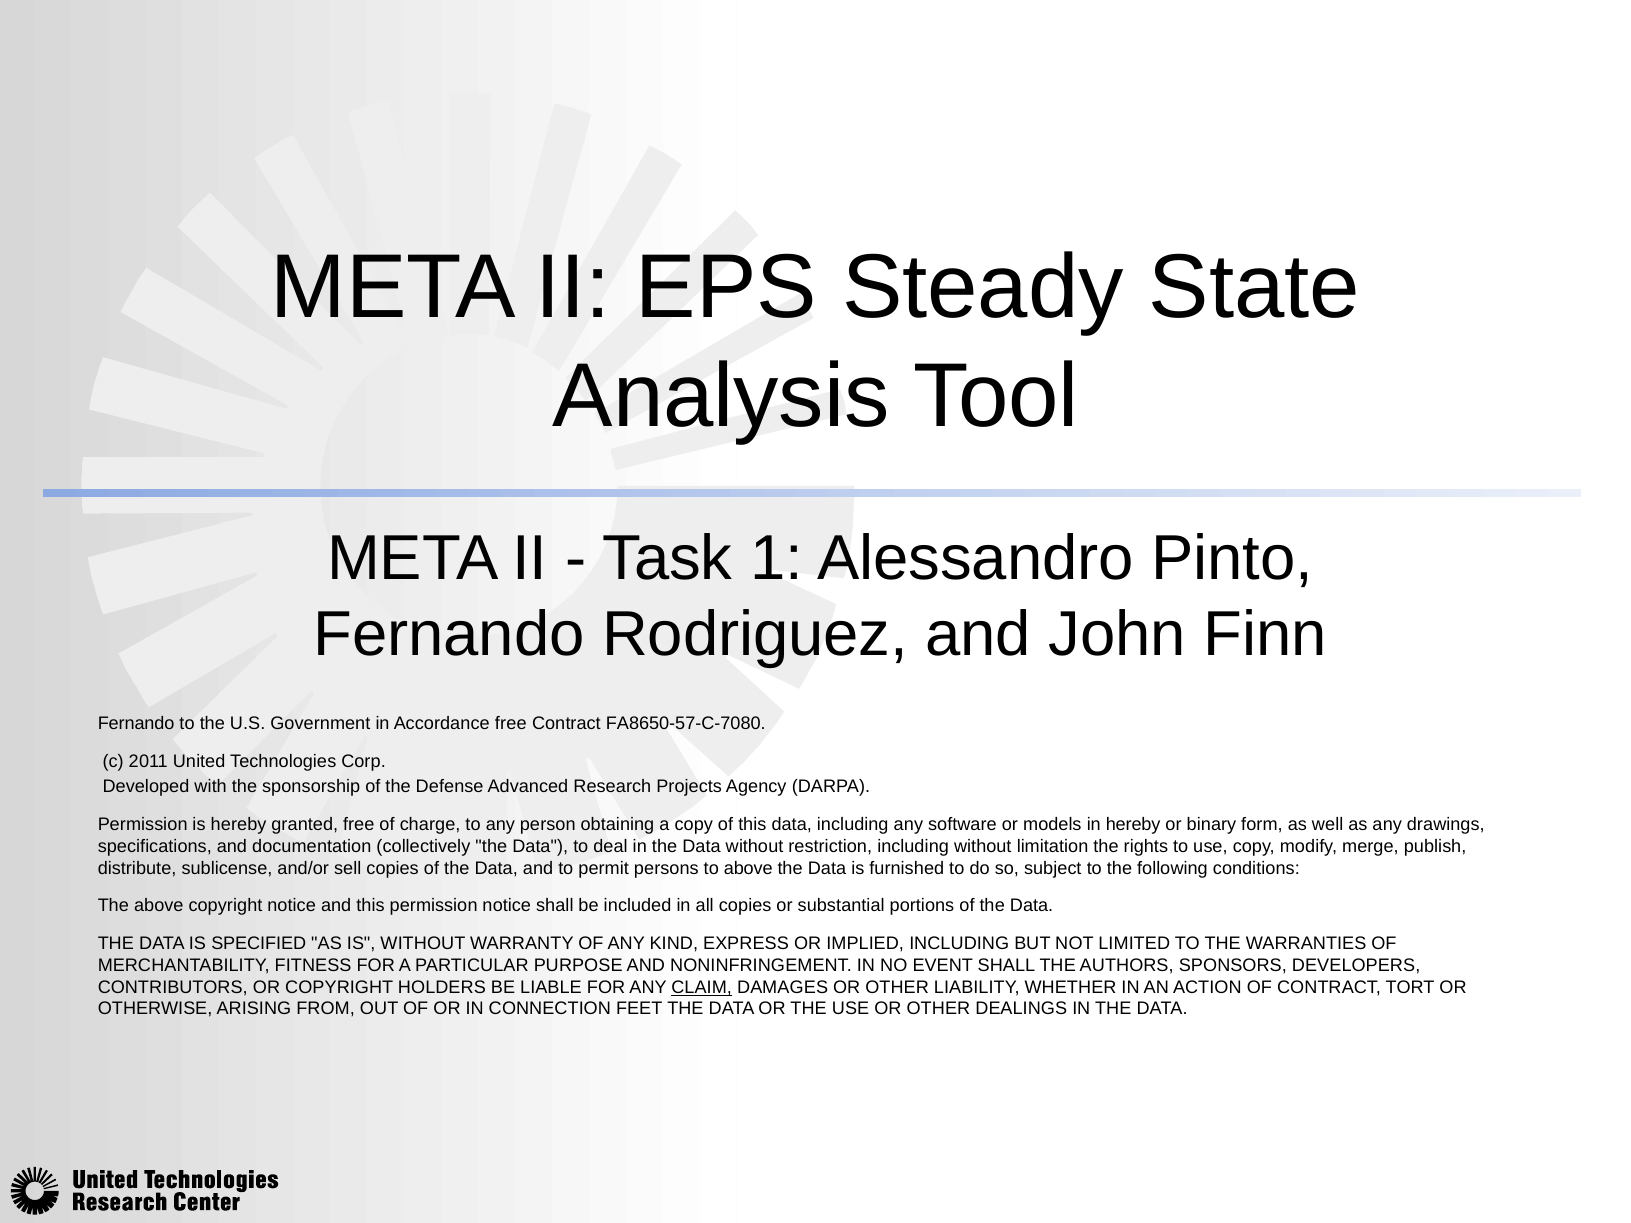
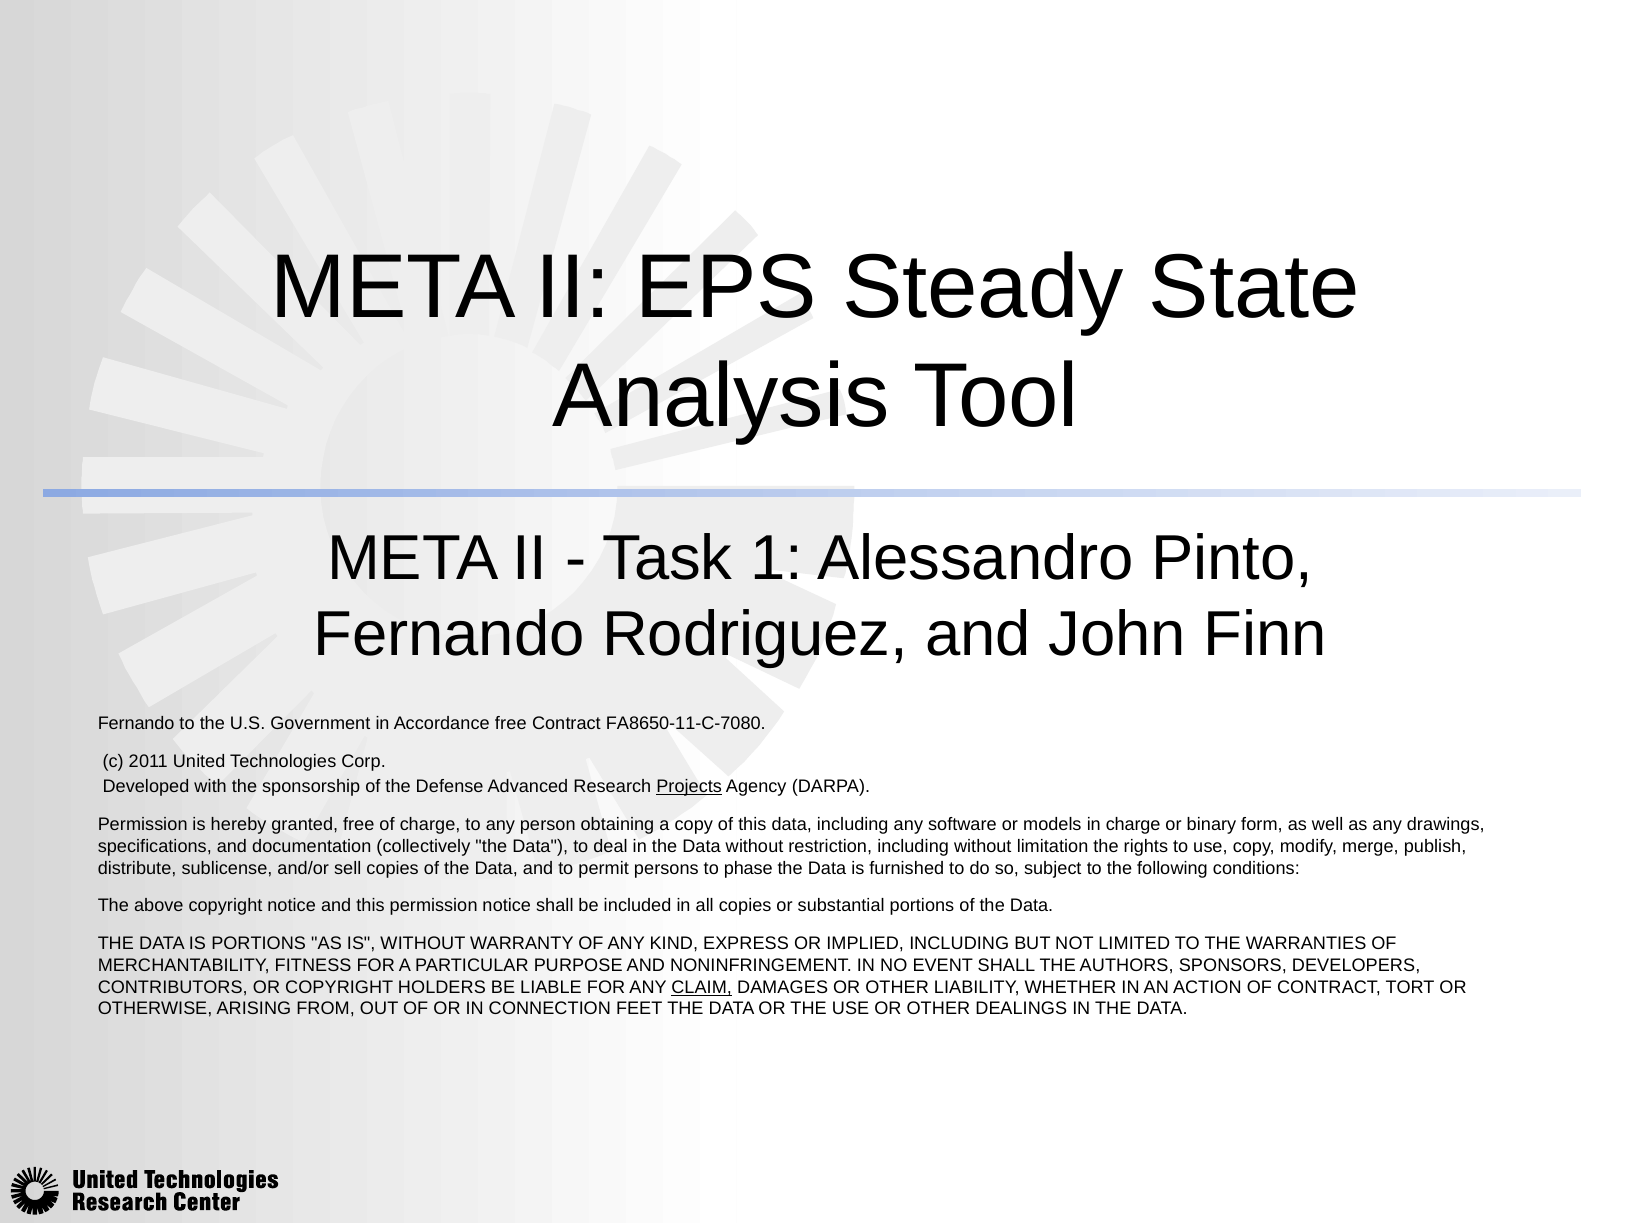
FA8650-57-C-7080: FA8650-57-C-7080 -> FA8650-11-C-7080 (686, 724)
Projects underline: none -> present (689, 787)
in hereby: hereby -> charge (1133, 825)
to above: above -> phase (748, 868)
IS SPECIFIED: SPECIFIED -> PORTIONS (259, 944)
